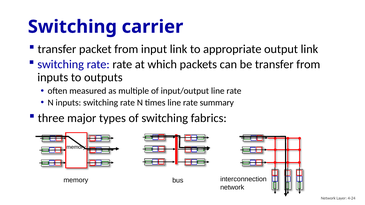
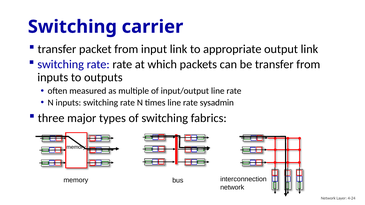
summary: summary -> sysadmin (217, 103)
